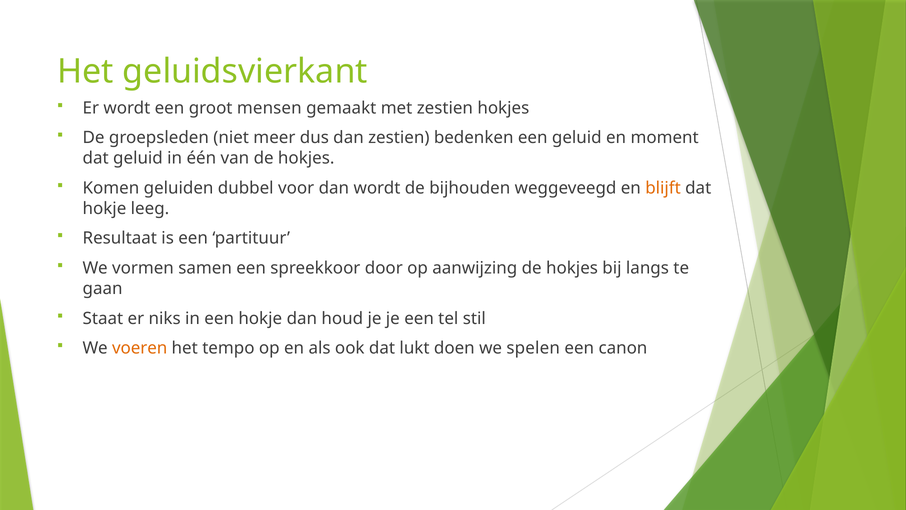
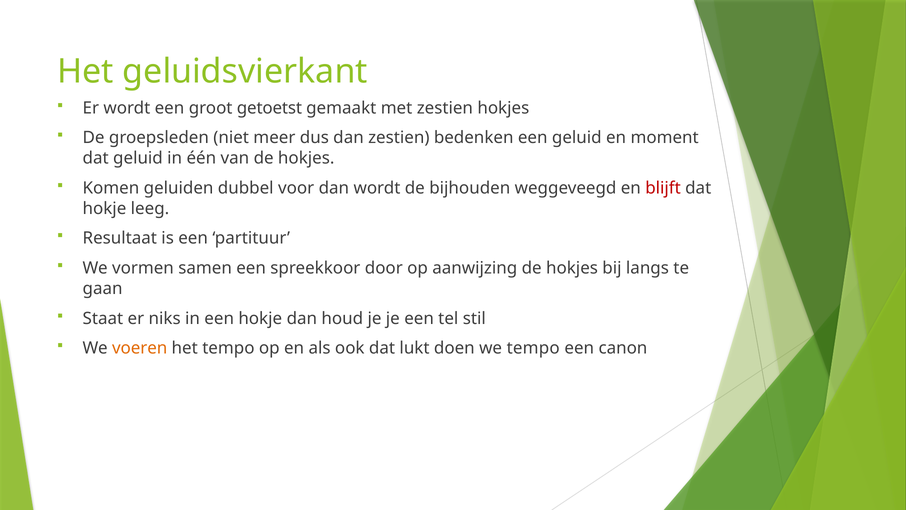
mensen: mensen -> getoetst (269, 108)
blijft colour: orange -> red (663, 188)
we spelen: spelen -> tempo (533, 348)
